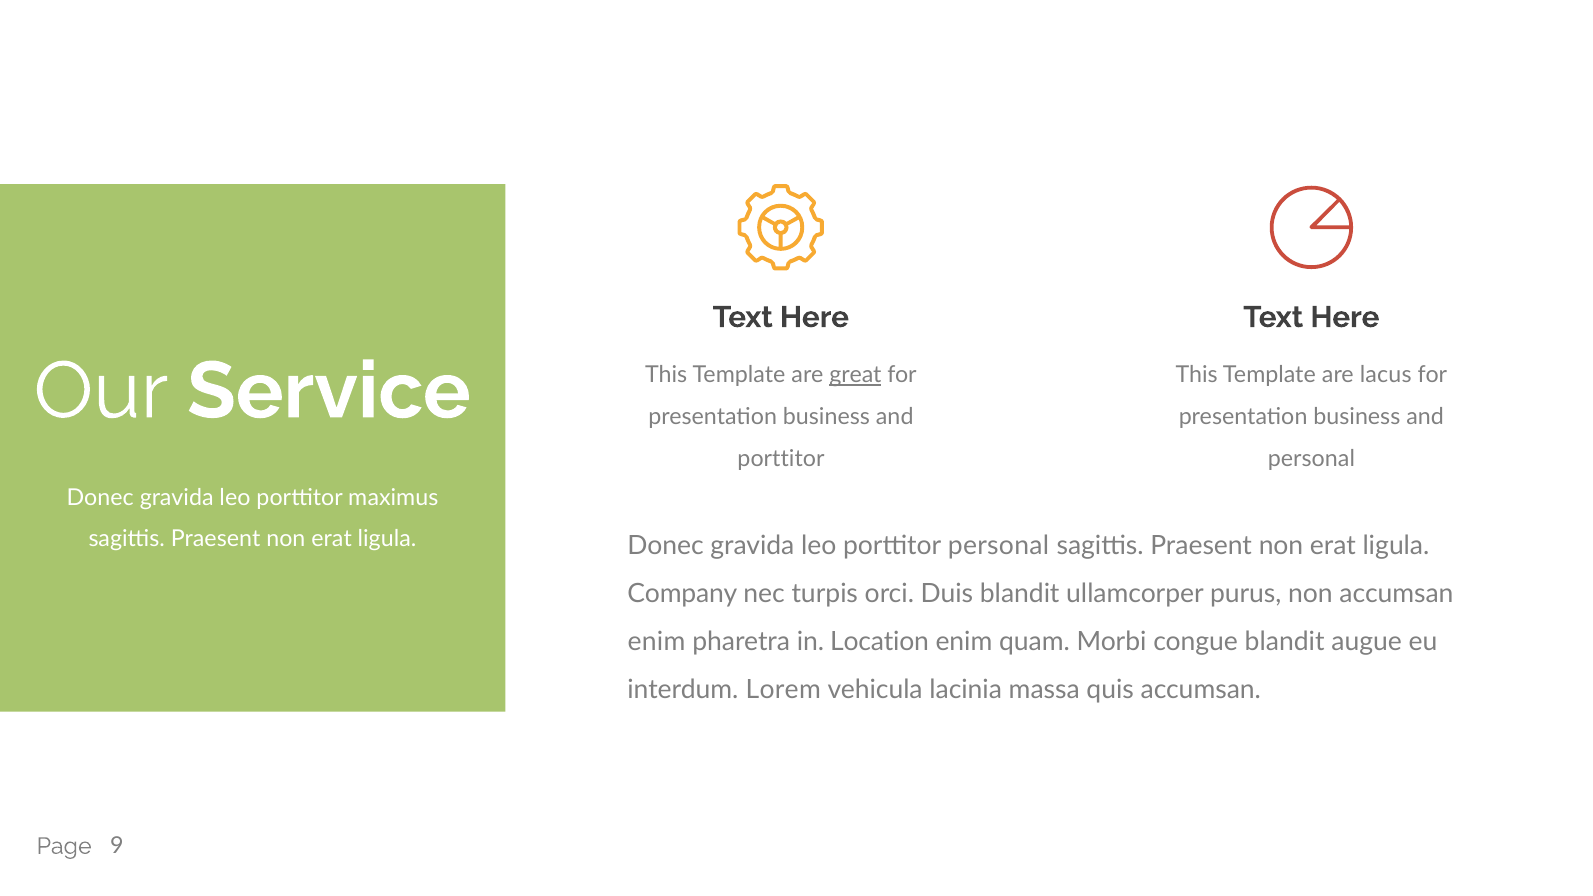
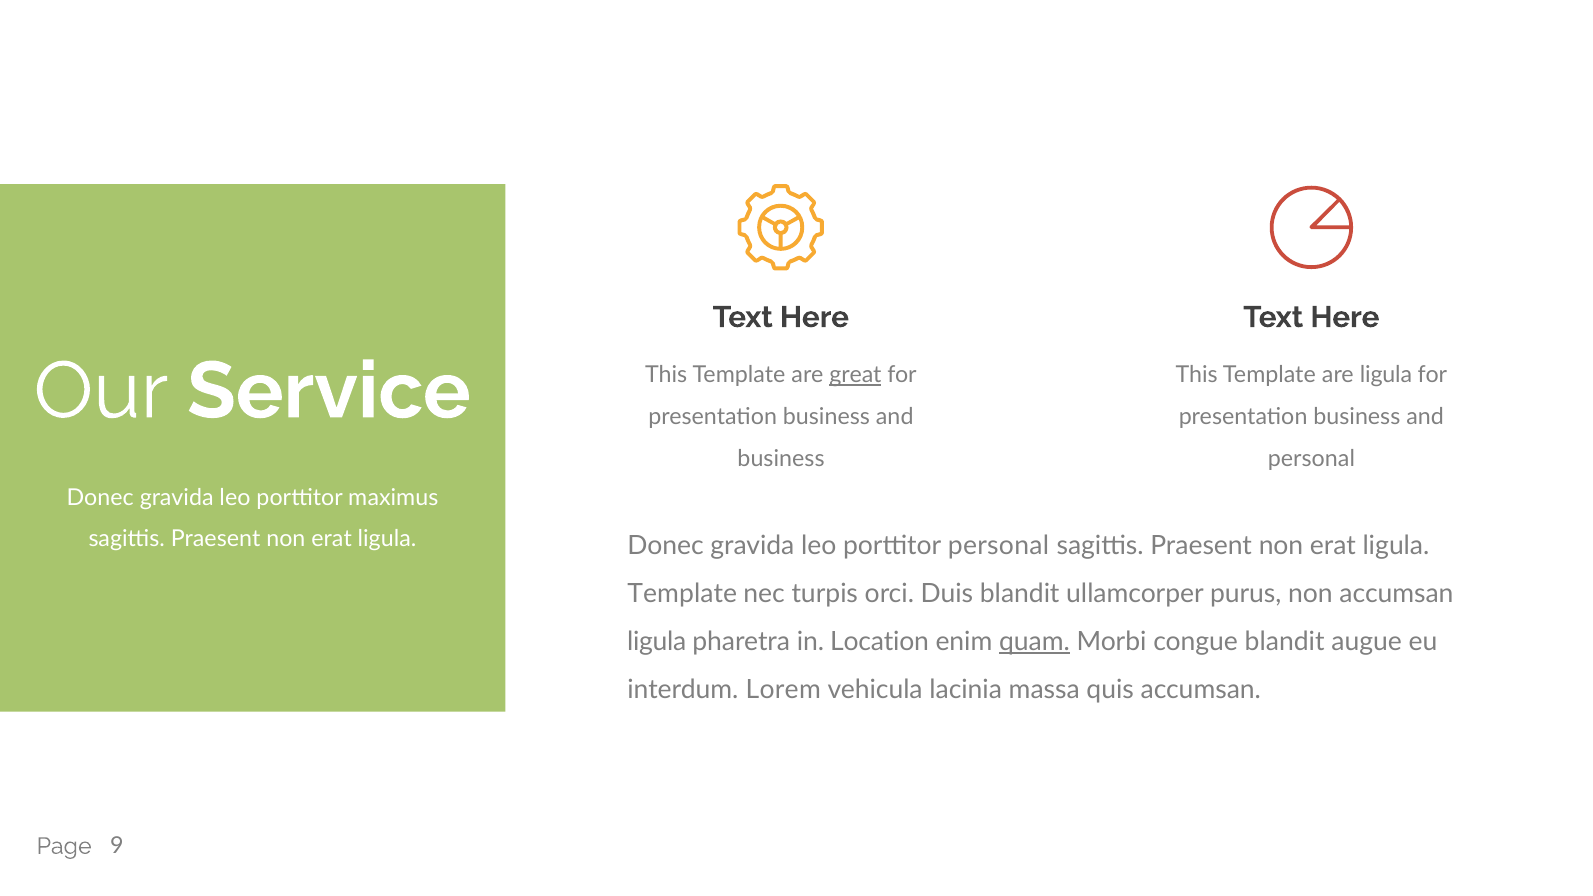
are lacus: lacus -> ligula (1386, 375)
porttitor: porttitor -> business (781, 459)
Company: Company -> Template (682, 594)
enim: enim -> ligula (657, 642)
quam underline: none -> present (1035, 642)
